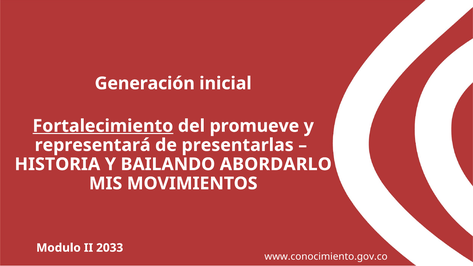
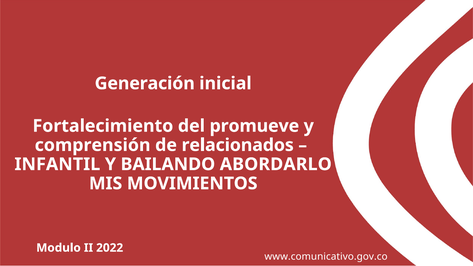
Fortalecimiento underline: present -> none (103, 126)
representará: representará -> comprensión (93, 145)
presentarlas: presentarlas -> relacionados (238, 145)
HISTORIA: HISTORIA -> INFANTIL (57, 164)
2033: 2033 -> 2022 (110, 248)
www.conocimiento.gov.co: www.conocimiento.gov.co -> www.comunicativo.gov.co (326, 257)
